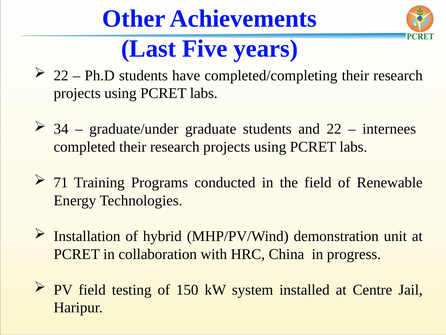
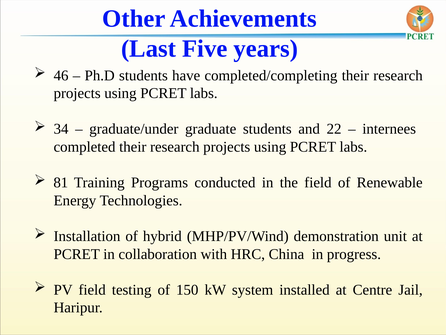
22: 22 -> 46 (61, 75)
71: 71 -> 81 (61, 182)
